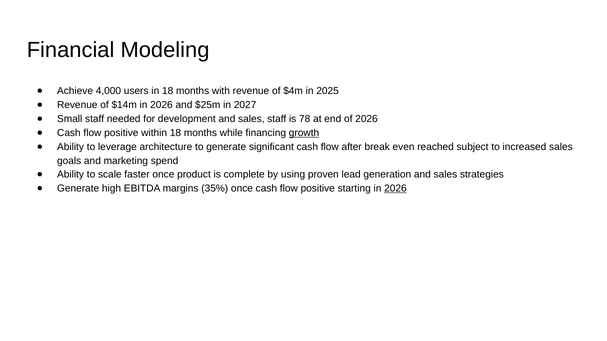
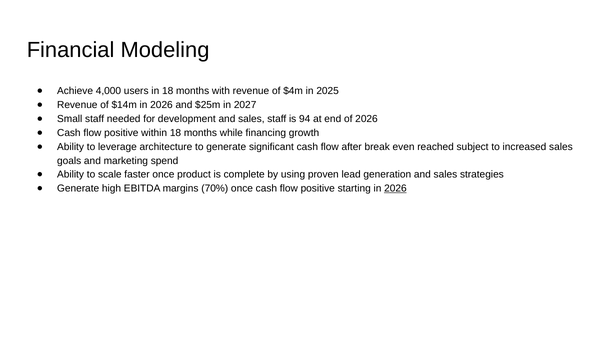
78: 78 -> 94 (305, 119)
growth underline: present -> none (304, 133)
35%: 35% -> 70% (215, 189)
